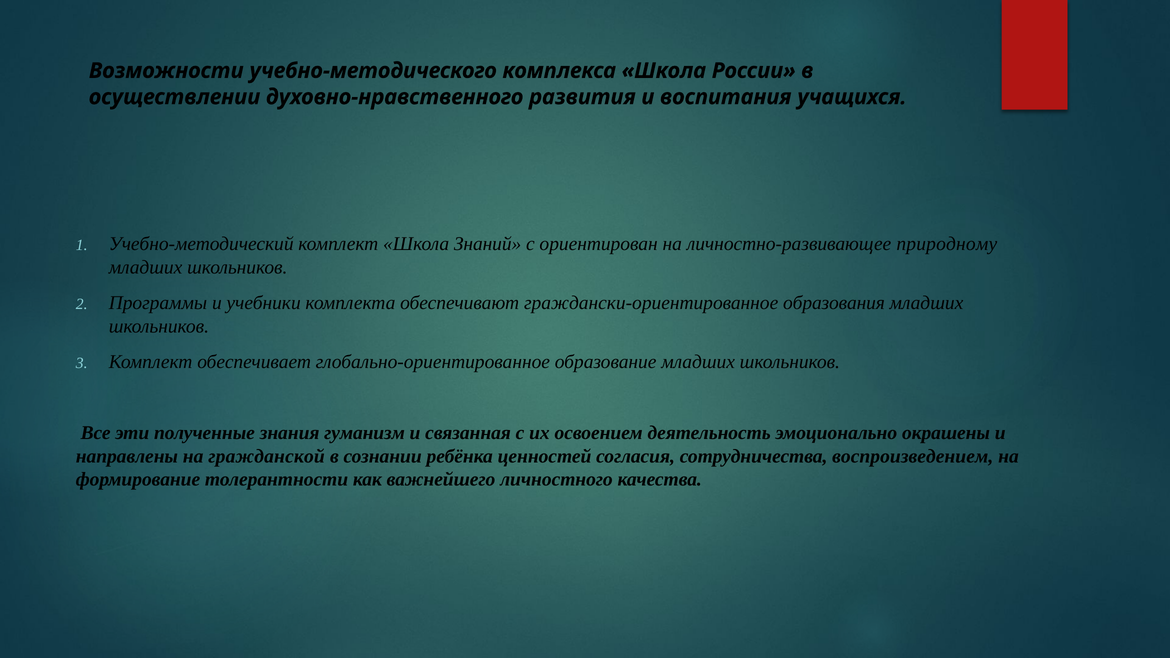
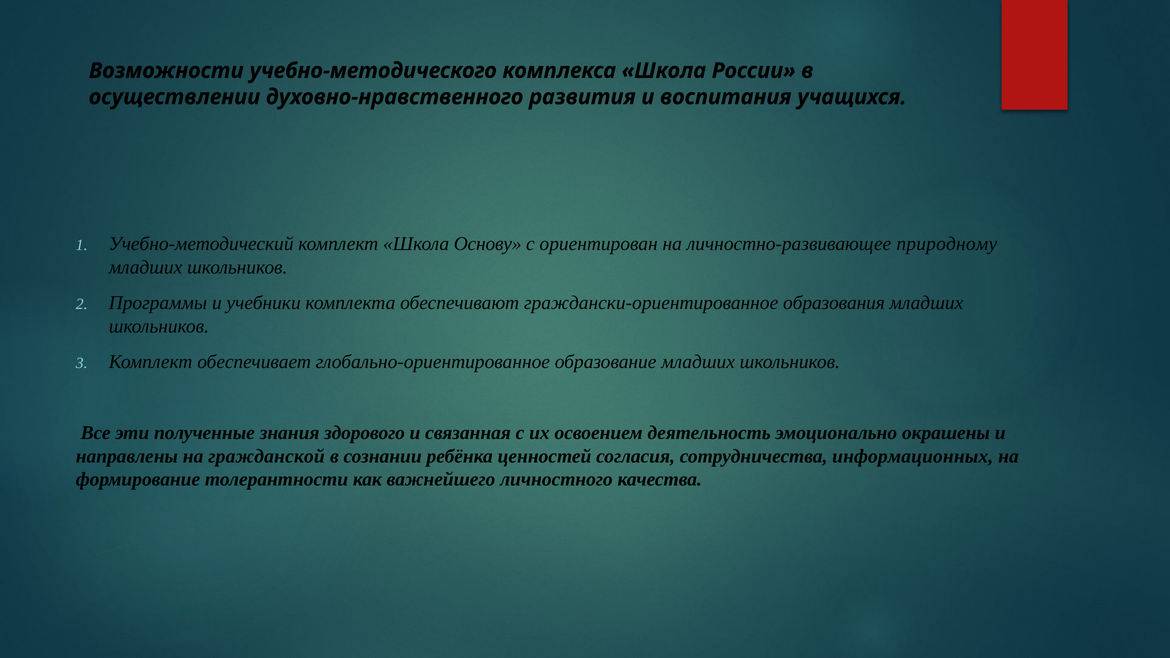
Знаний: Знаний -> Основу (488, 244)
гуманизм: гуманизм -> здорового (365, 433)
воспроизведением: воспроизведением -> информационных (913, 456)
